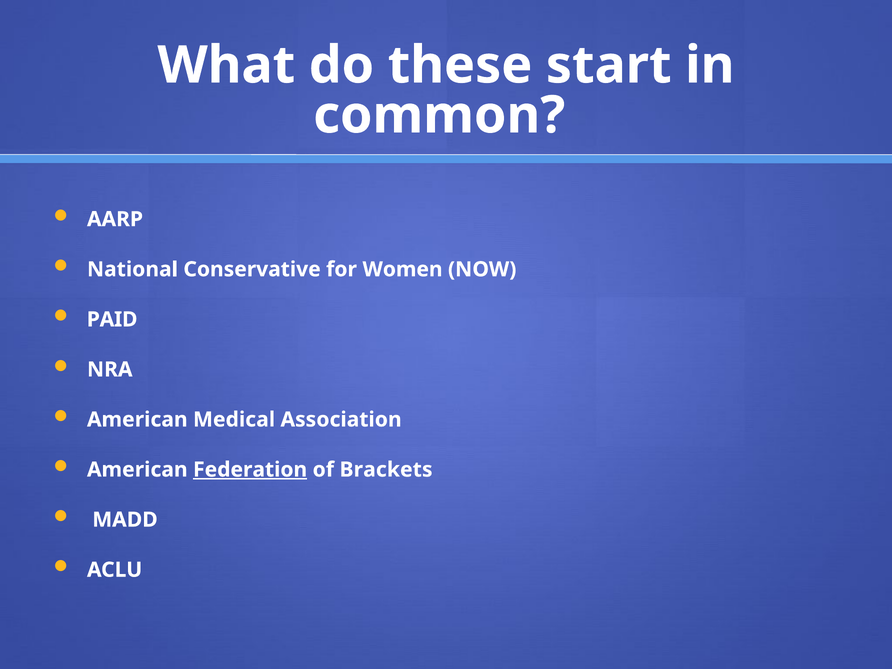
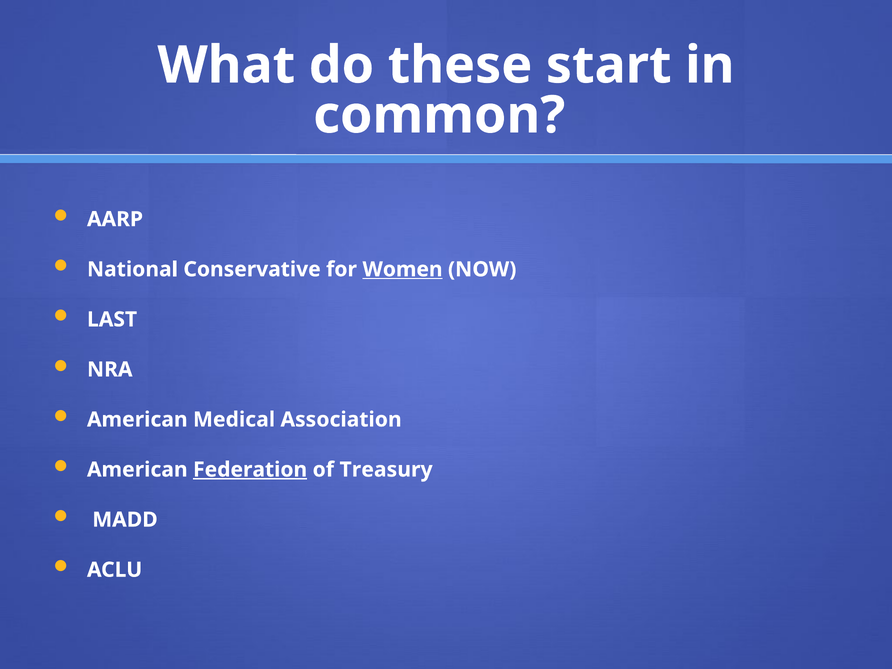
Women underline: none -> present (403, 269)
PAID: PAID -> LAST (112, 319)
Brackets: Brackets -> Treasury (386, 470)
